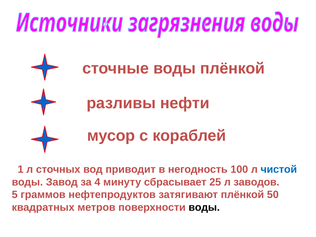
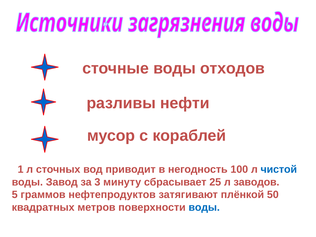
воды плёнкой: плёнкой -> отходов (233, 68)
4: 4 -> 3 (97, 182)
воды colour: black -> blue (204, 207)
